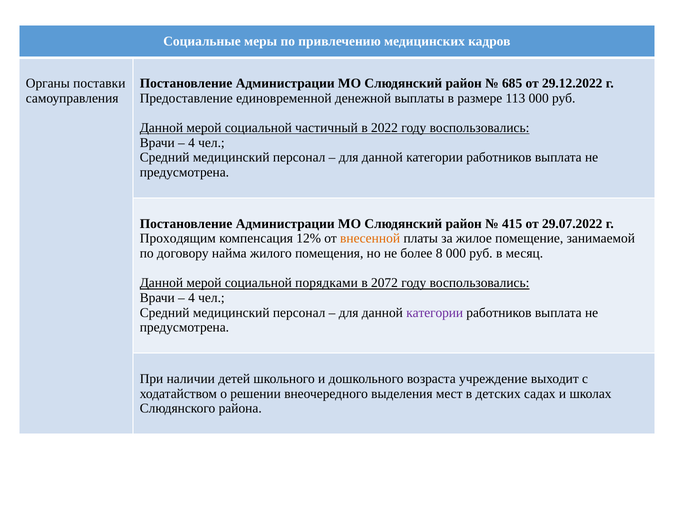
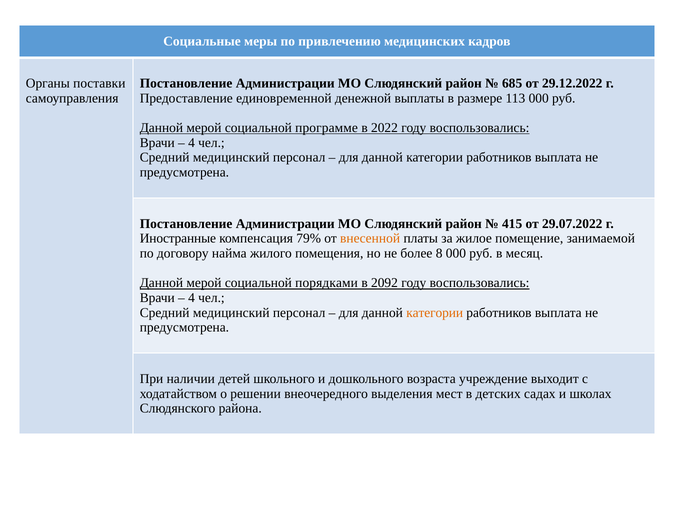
частичный: частичный -> программе (327, 128)
Проходящим: Проходящим -> Иностранные (178, 238)
12%: 12% -> 79% (309, 238)
2072: 2072 -> 2092 (384, 283)
категории colour: purple -> orange (435, 312)
